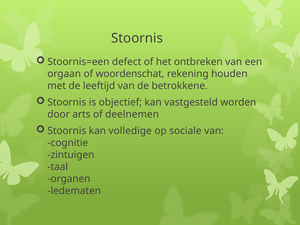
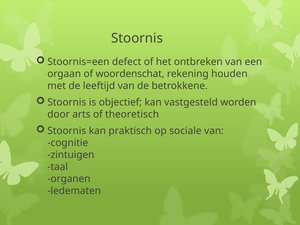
deelnemen: deelnemen -> theoretisch (132, 114)
volledige: volledige -> praktisch (130, 131)
